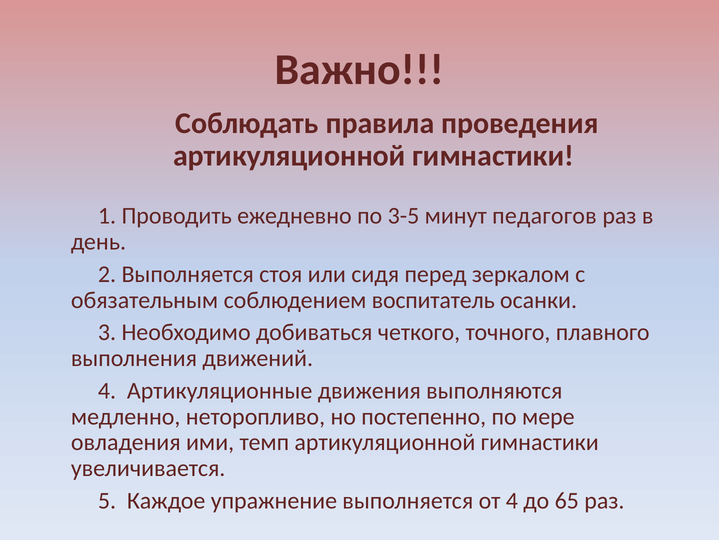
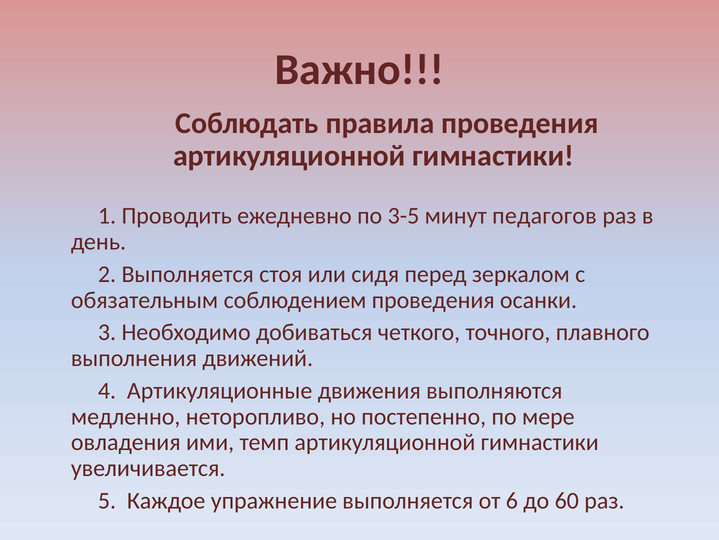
соблюдением воспитатель: воспитатель -> проведения (433, 300)
от 4: 4 -> 6 (512, 500)
65: 65 -> 60 (567, 500)
